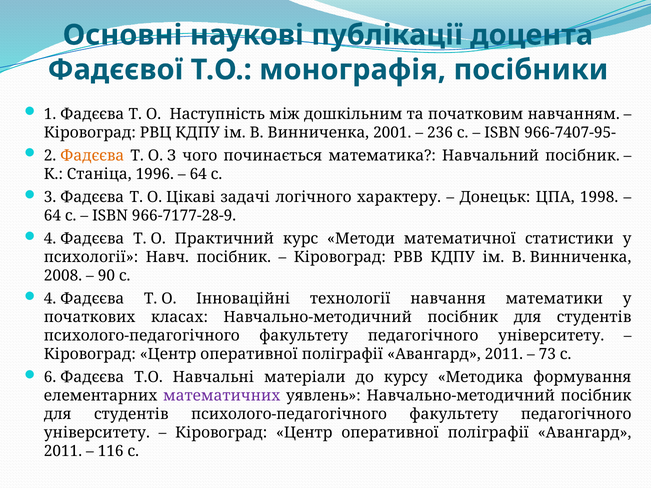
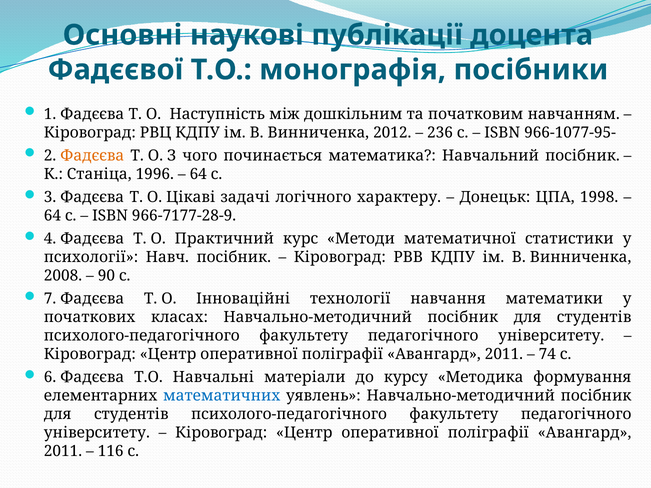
2001: 2001 -> 2012 (392, 133)
966-7407-95-: 966-7407-95- -> 966-1077-95- (570, 133)
4: 4 -> 7 (50, 299)
73: 73 -> 74 (547, 354)
математичних colour: purple -> blue (222, 396)
